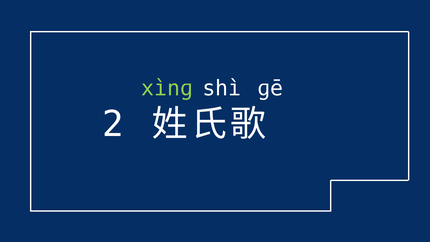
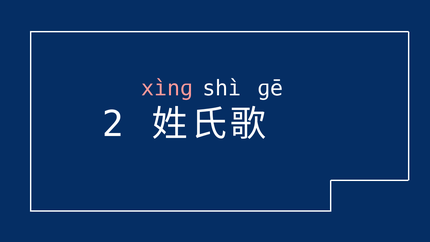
xìnɡ colour: light green -> pink (167, 89)
